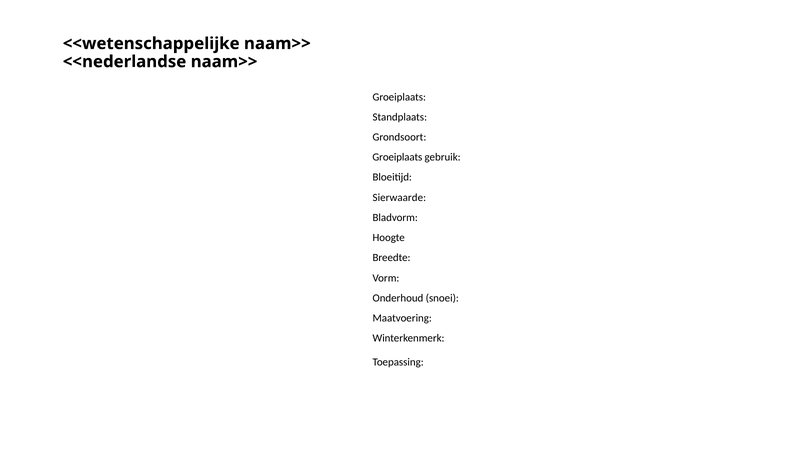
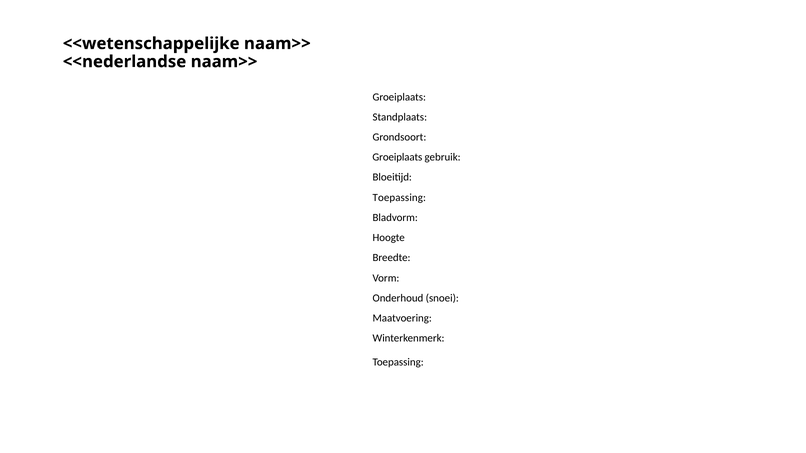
Sierwaarde: Sierwaarde -> Toepassing (399, 198)
